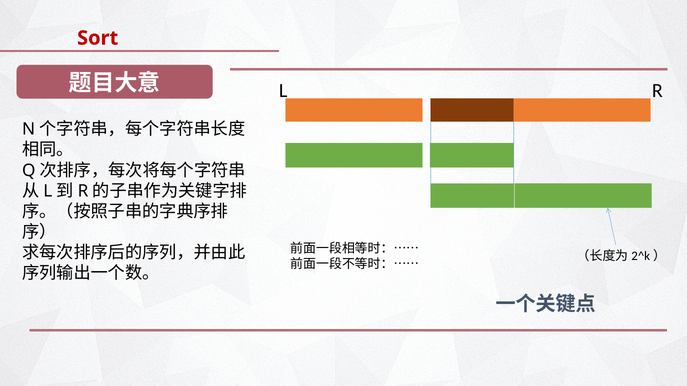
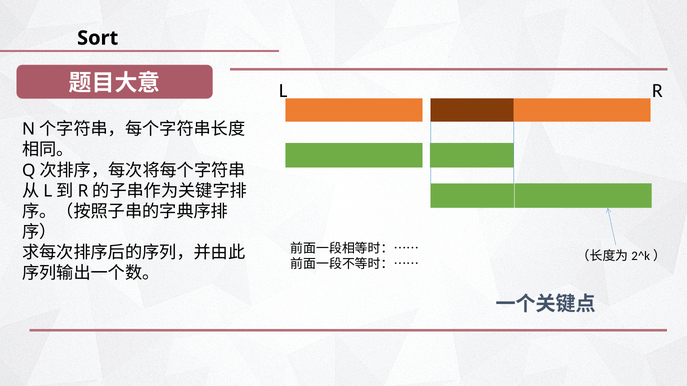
Sort colour: red -> black (98, 38)
